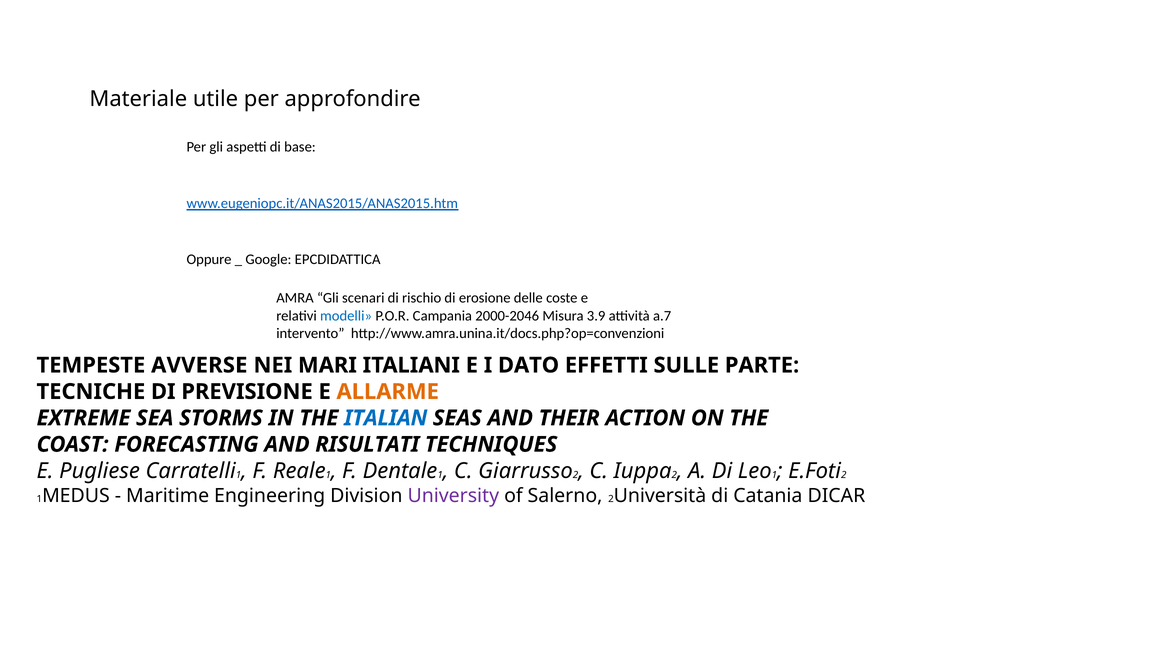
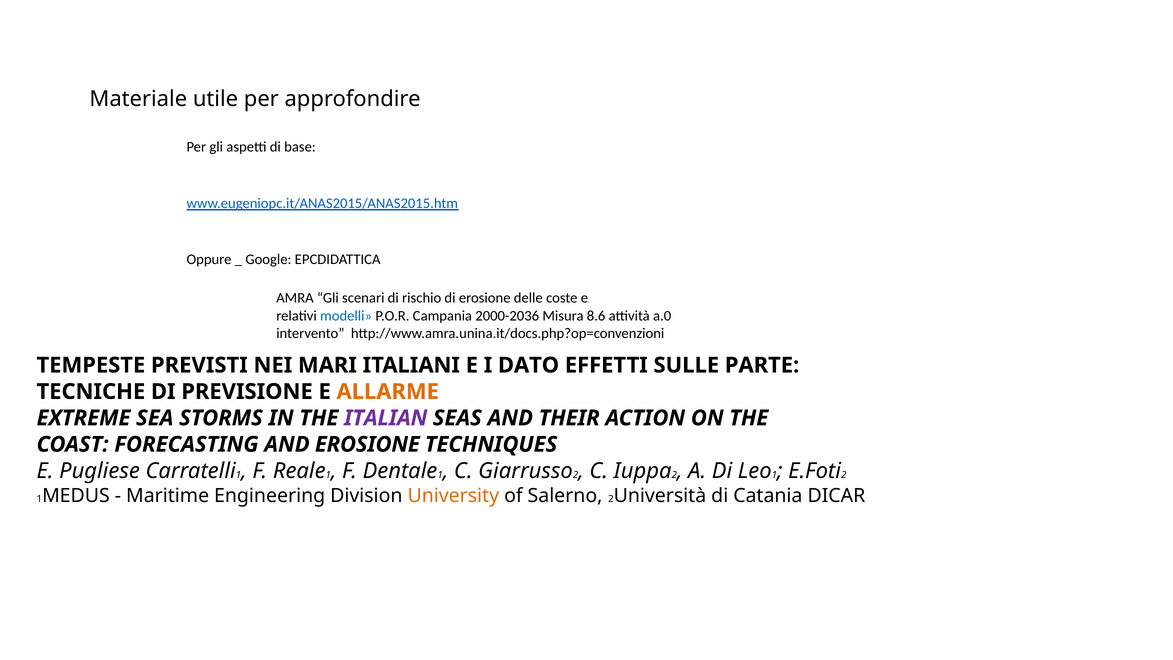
2000-2046: 2000-2046 -> 2000-2036 (507, 316)
3.9: 3.9 -> 8.6 (596, 316)
a.7: a.7 -> a.0 (662, 316)
AVVERSE: AVVERSE -> PREVISTI (199, 365)
ITALIAN colour: blue -> purple (386, 418)
AND RISULTATI: RISULTATI -> EROSIONE (367, 444)
University colour: purple -> orange (453, 495)
